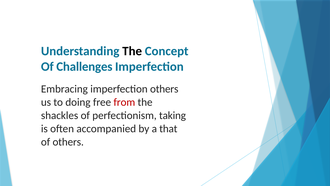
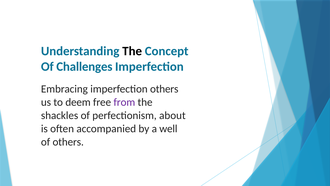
doing: doing -> deem (78, 102)
from colour: red -> purple (124, 102)
taking: taking -> about (172, 115)
that: that -> well (168, 128)
